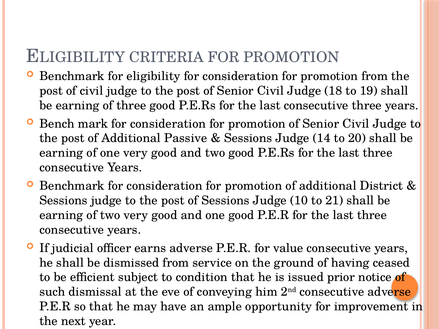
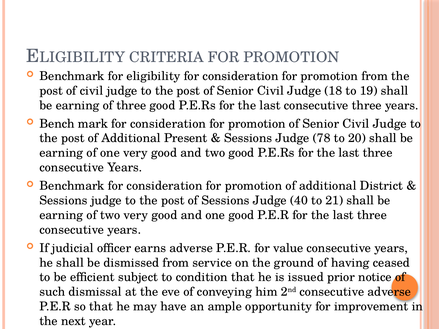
Passive: Passive -> Present (186, 138)
14: 14 -> 78 (322, 138)
10: 10 -> 40 (299, 201)
